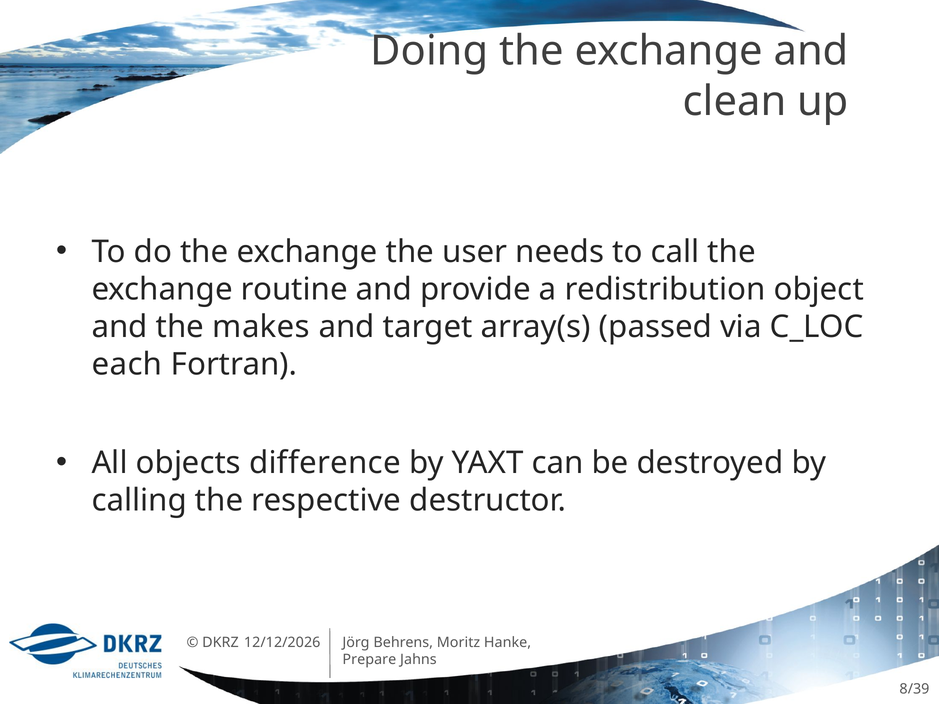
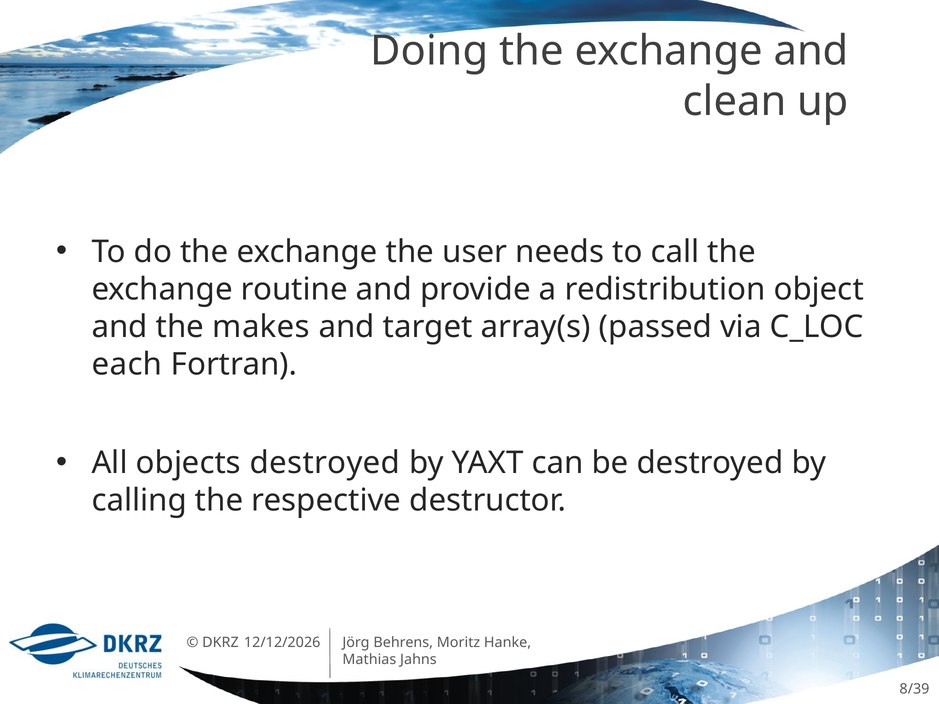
objects difference: difference -> destroyed (325, 463)
Prepare: Prepare -> Mathias (369, 660)
